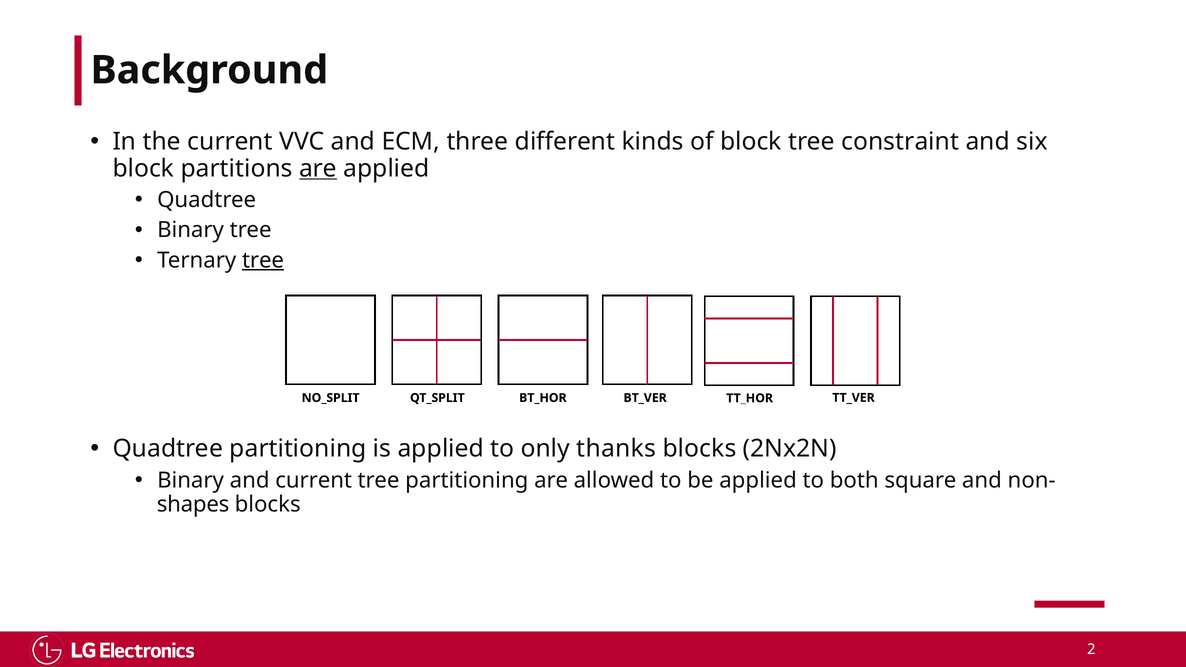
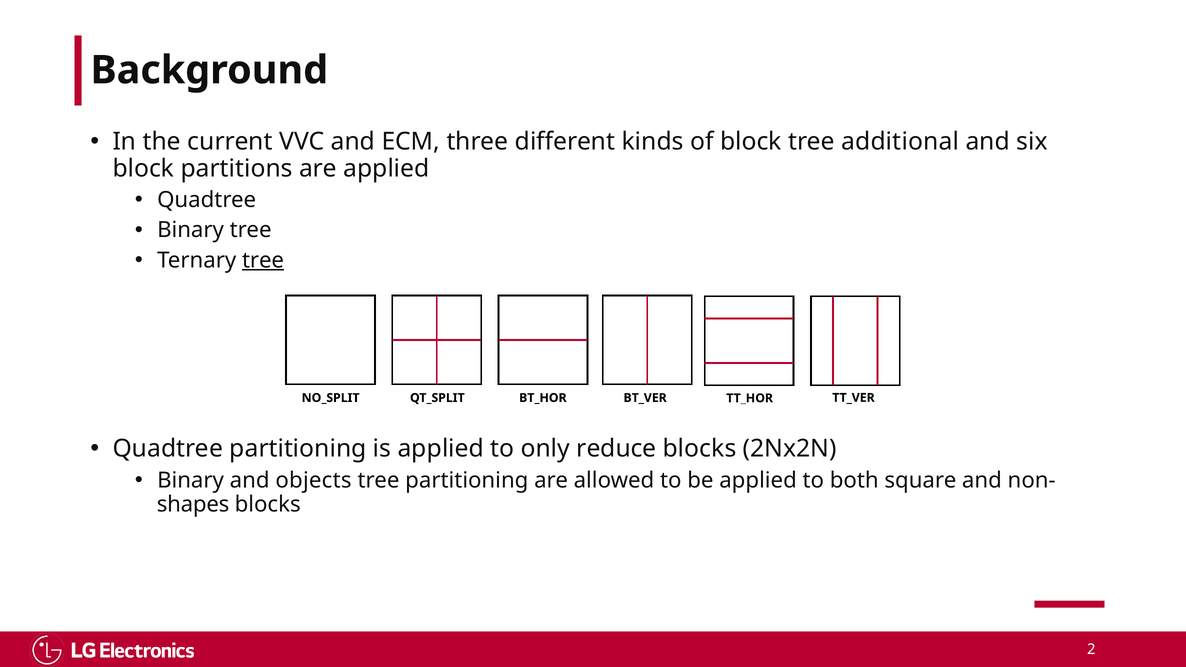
constraint: constraint -> additional (900, 142)
are underline: present -> none (318, 168)
thanks: thanks -> reduce (616, 449)
and current: current -> objects (313, 480)
